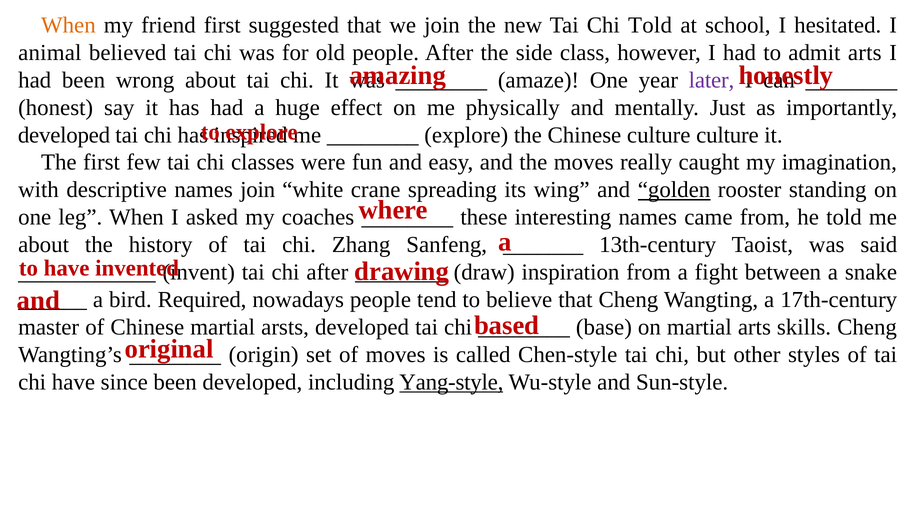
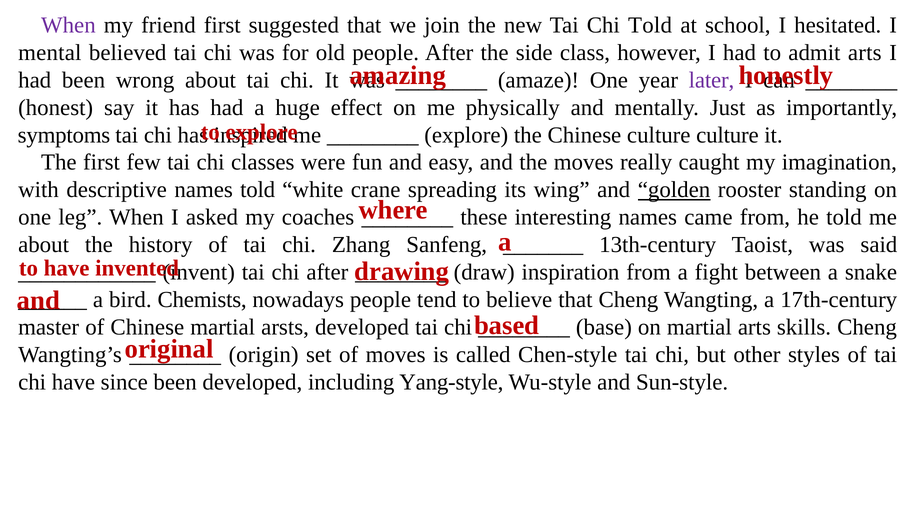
When colour: orange -> purple (68, 25)
animal: animal -> mental (50, 53)
developed: developed -> symptoms (64, 135)
names join: join -> told (258, 190)
Required: Required -> Chemists (202, 300)
Yang-style underline: present -> none (451, 382)
